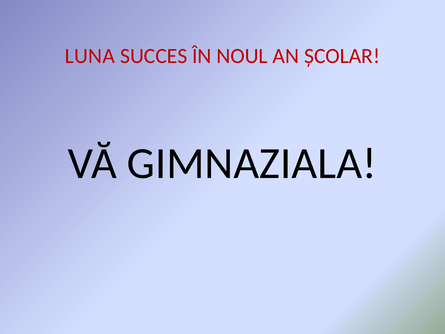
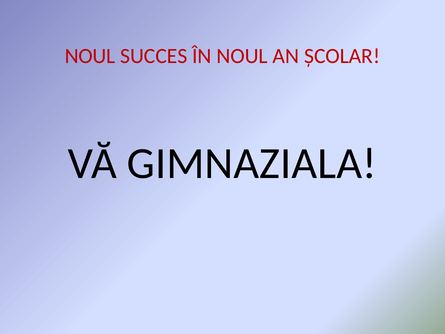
LUNA: LUNA -> NOUL (90, 56)
